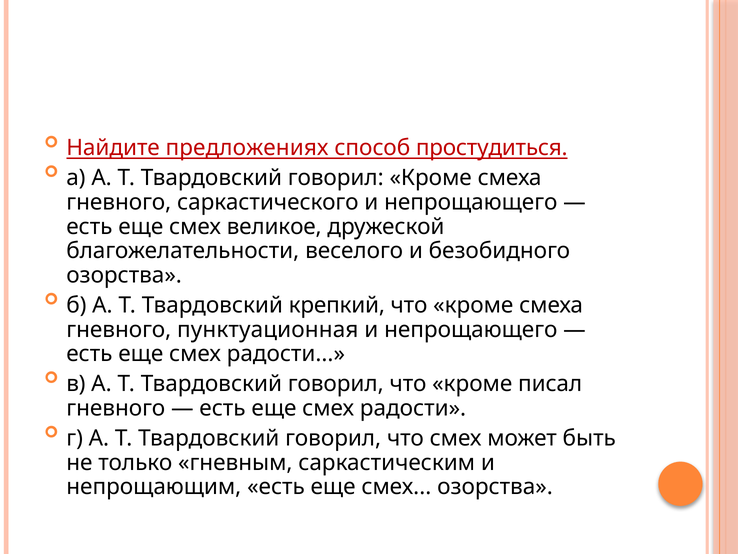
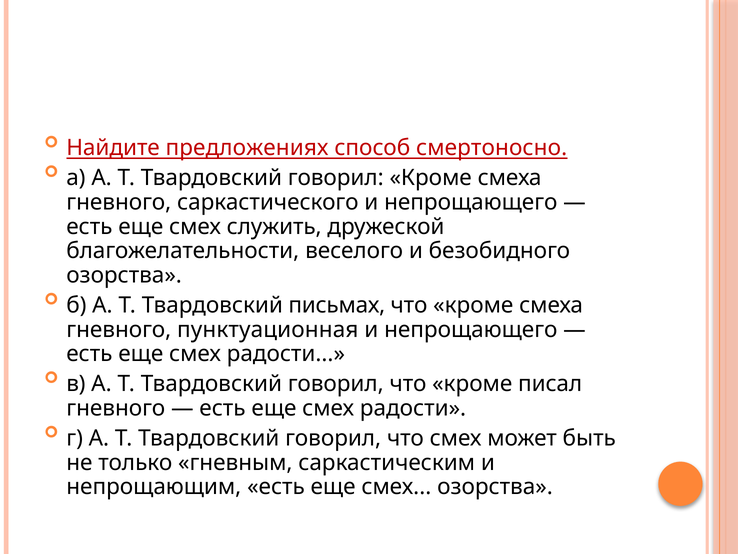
простудиться: простудиться -> смертоносно (492, 148)
великое: великое -> служить (274, 226)
крепкий: крепкий -> письмах (337, 305)
